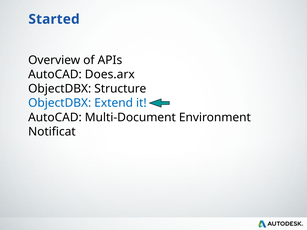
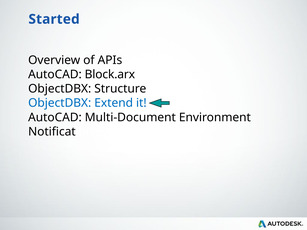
Does.arx: Does.arx -> Block.arx (110, 75)
